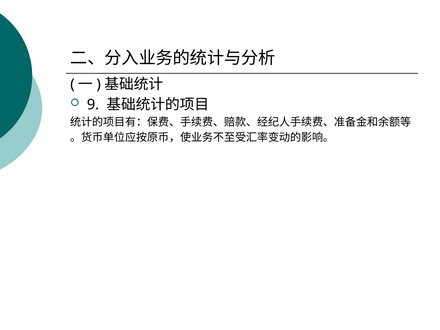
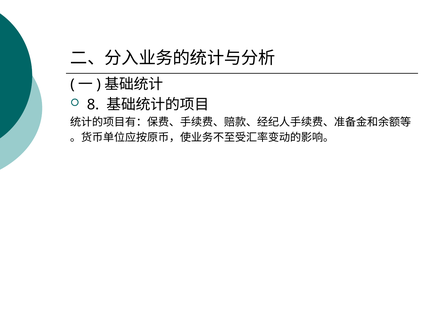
9: 9 -> 8 (93, 105)
